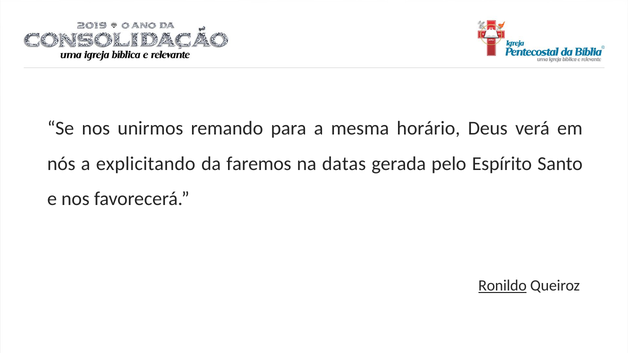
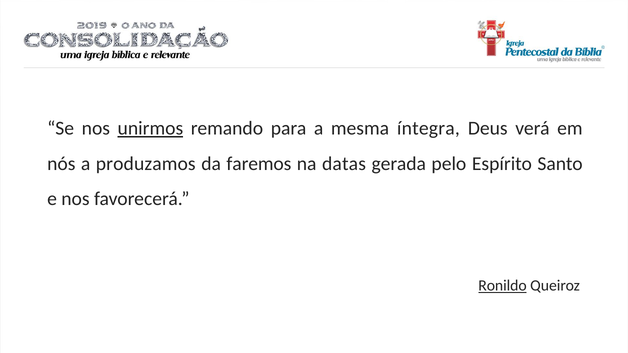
unirmos underline: none -> present (150, 128)
horário: horário -> íntegra (428, 128)
explicitando: explicitando -> produzamos (146, 164)
